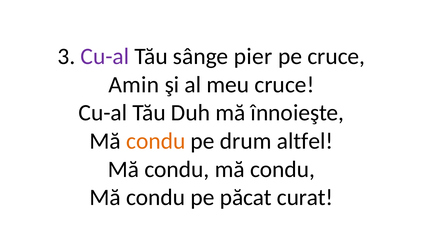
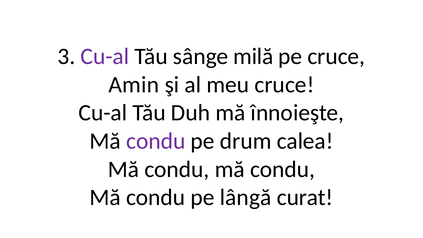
pier: pier -> milă (253, 56)
condu colour: orange -> purple (156, 141)
altfel: altfel -> calea (305, 141)
păcat: păcat -> lângă (246, 197)
